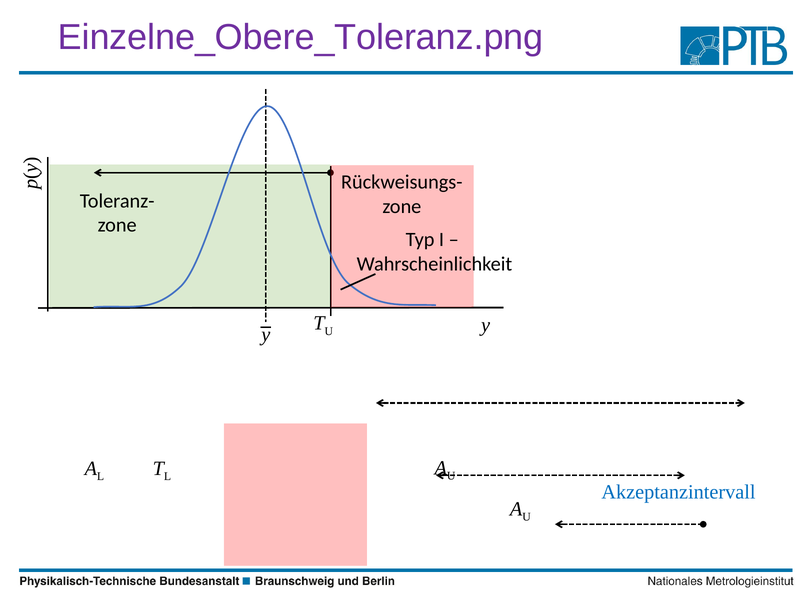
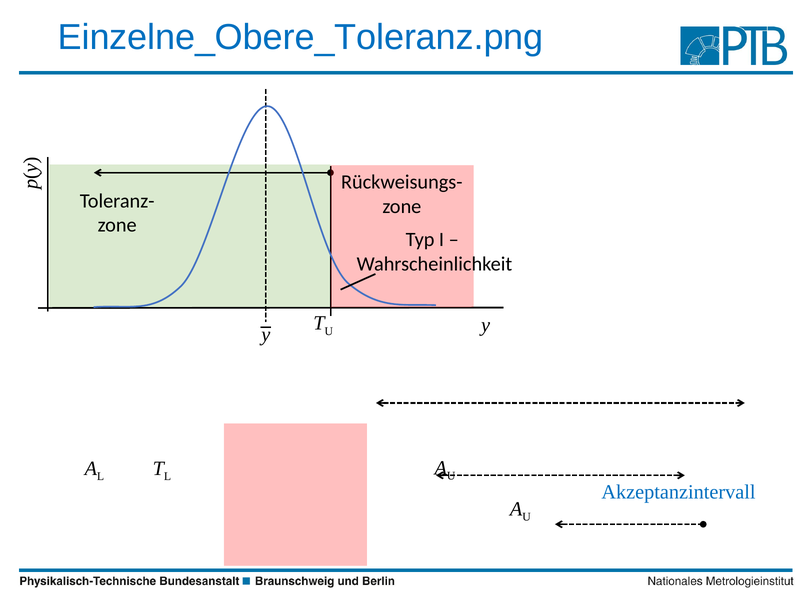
Einzelne_Obere_Toleranz.png colour: purple -> blue (301, 37)
